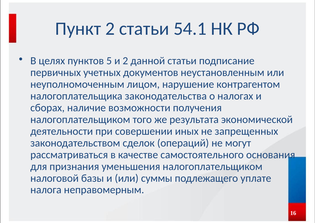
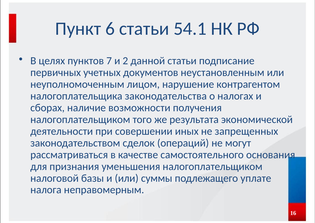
Пункт 2: 2 -> 6 (110, 29)
5: 5 -> 7 (109, 61)
